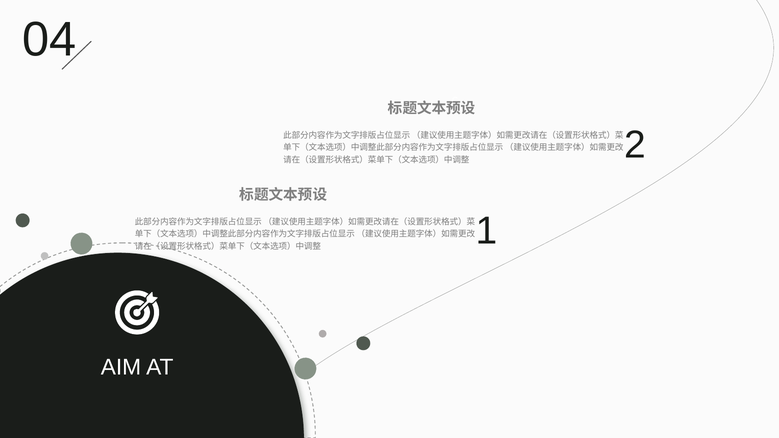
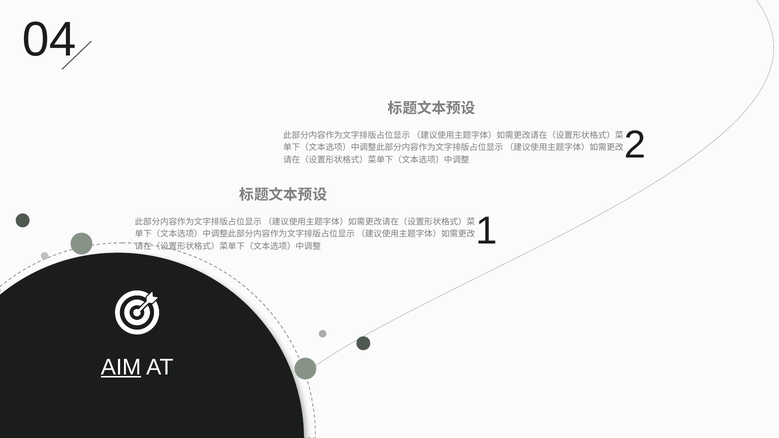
AIM underline: none -> present (121, 367)
